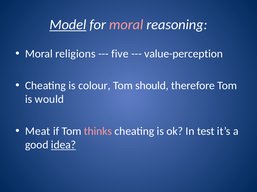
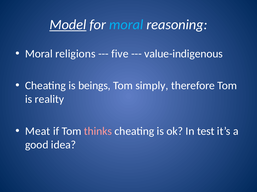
moral colour: pink -> light blue (126, 25)
value-perception: value-perception -> value-indigenous (184, 54)
colour: colour -> beings (94, 86)
should: should -> simply (152, 86)
would: would -> reality (49, 100)
idea underline: present -> none (64, 145)
